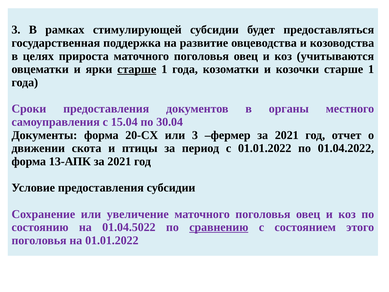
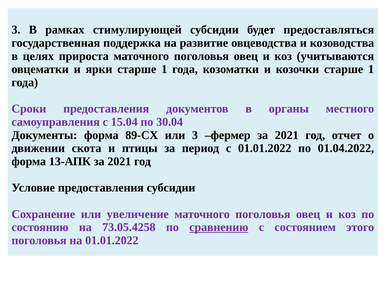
старше underline: present -> none (137, 69)
20-СХ: 20-СХ -> 89-СХ (142, 135)
01.04.5022: 01.04.5022 -> 73.05.4258 (129, 227)
